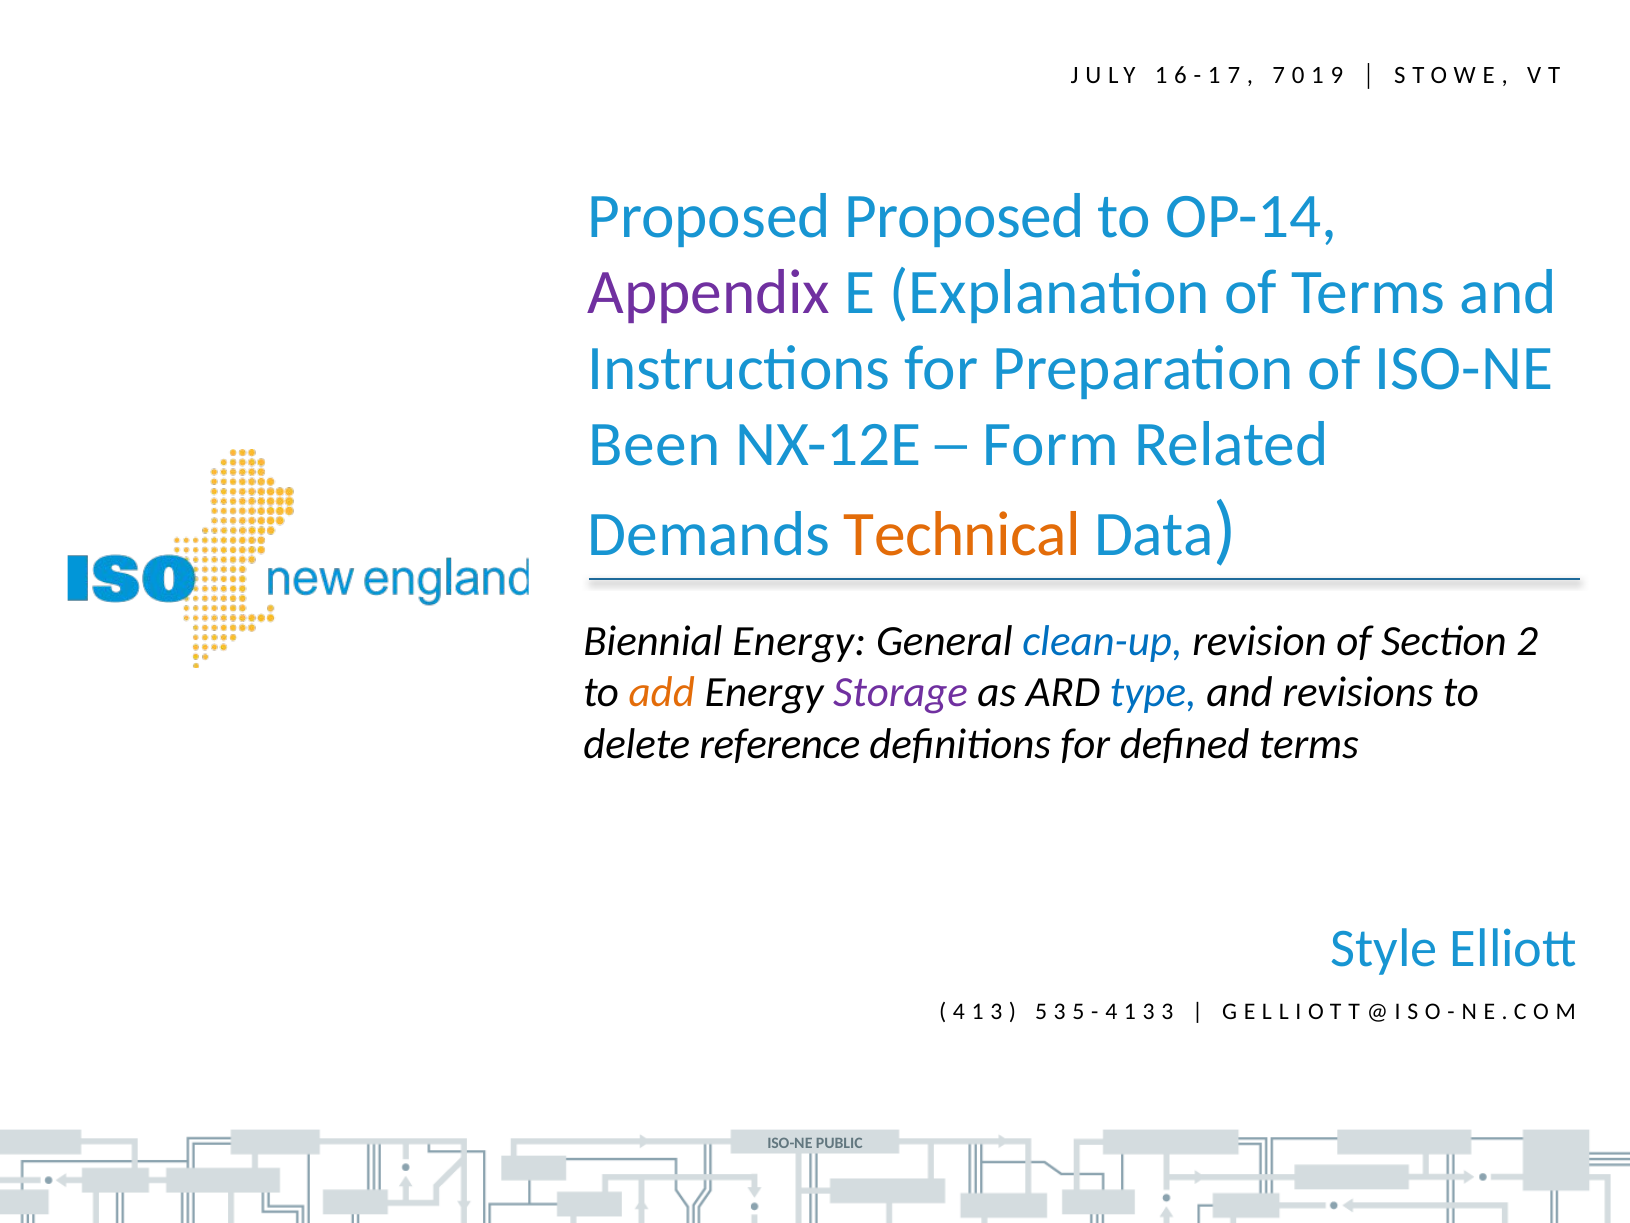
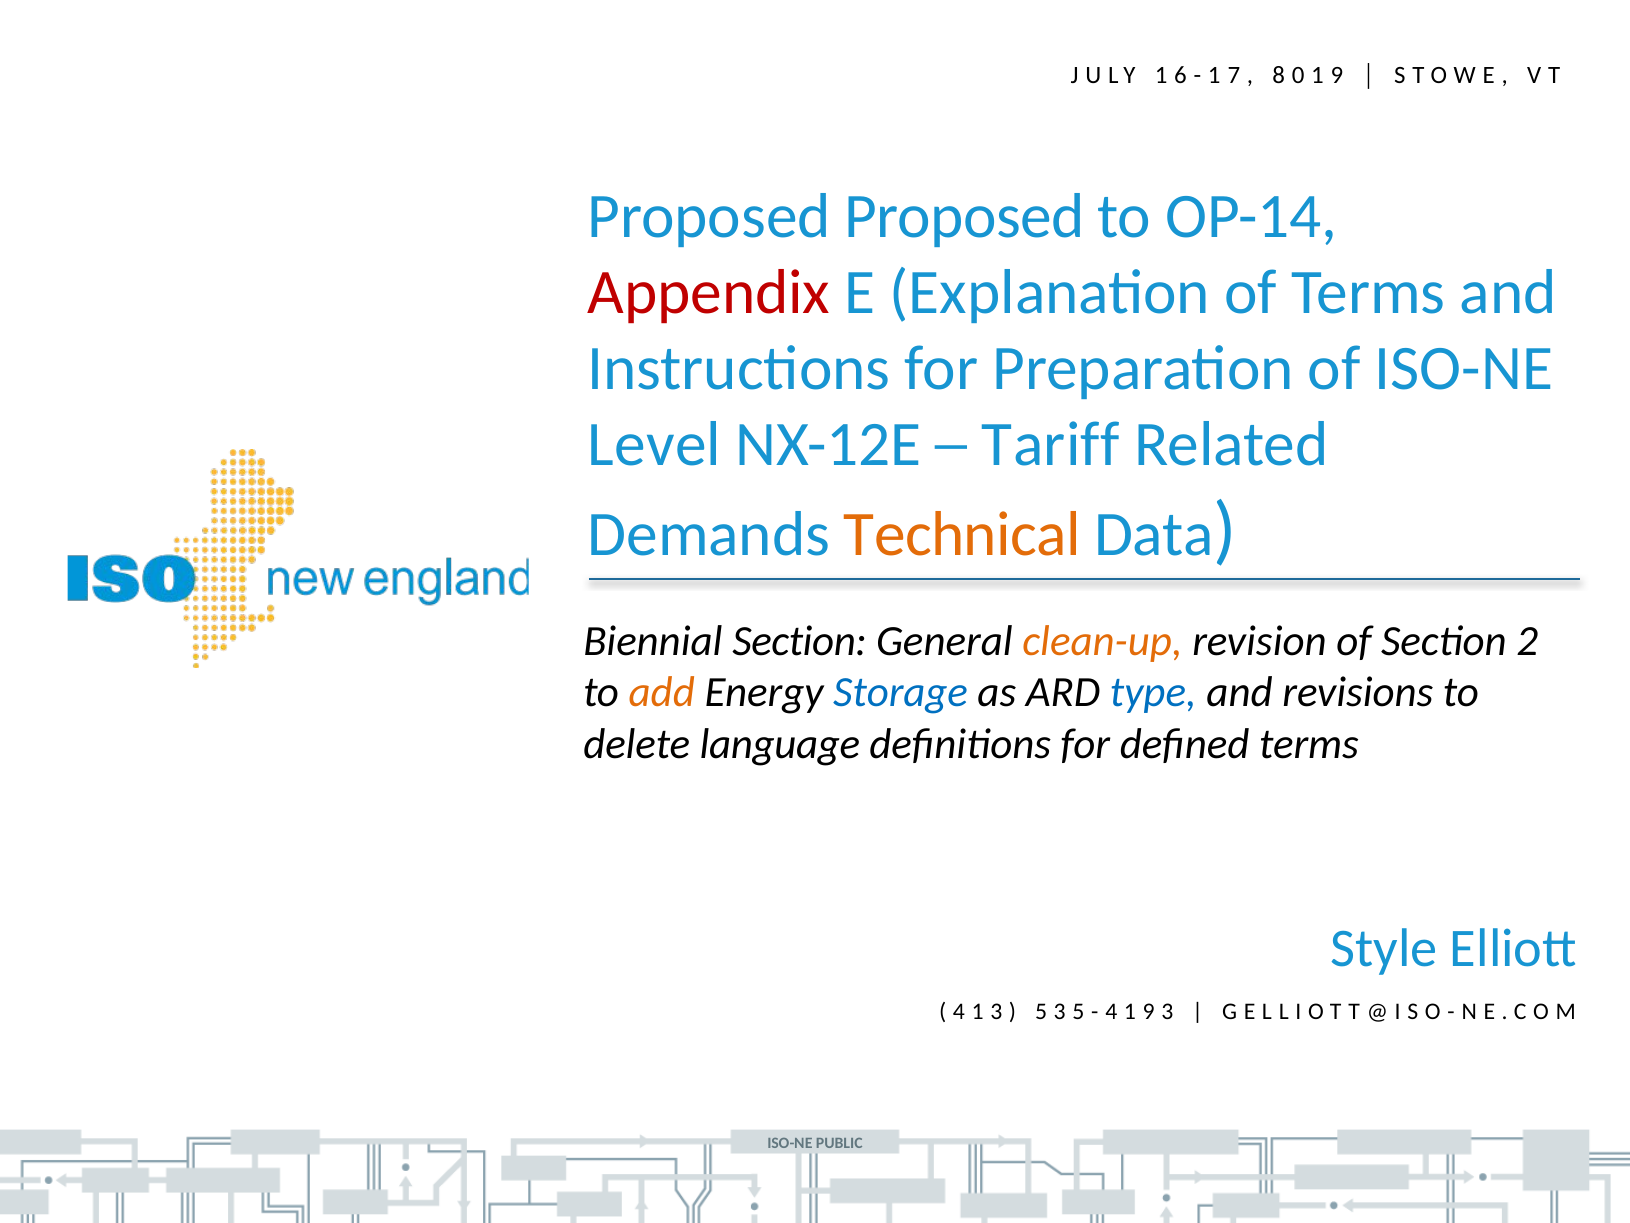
7: 7 -> 8 (1279, 76)
Appendix colour: purple -> red (709, 292)
Been: Been -> Level (655, 444)
Form: Form -> Tariff (1051, 444)
Biennial Energy: Energy -> Section (800, 641)
clean-up colour: blue -> orange (1103, 641)
Storage colour: purple -> blue (901, 692)
reference: reference -> language (780, 744)
3: 3 -> 9 (1149, 1011)
